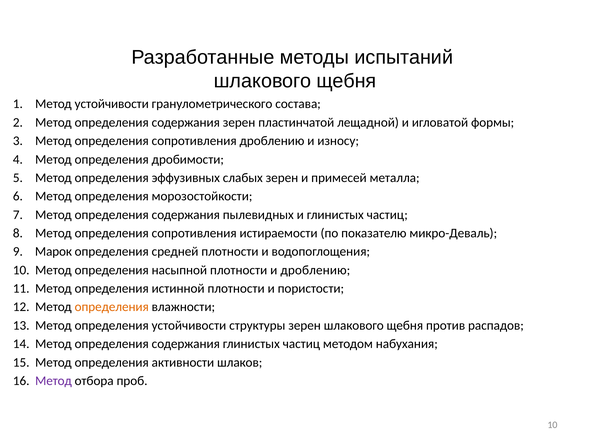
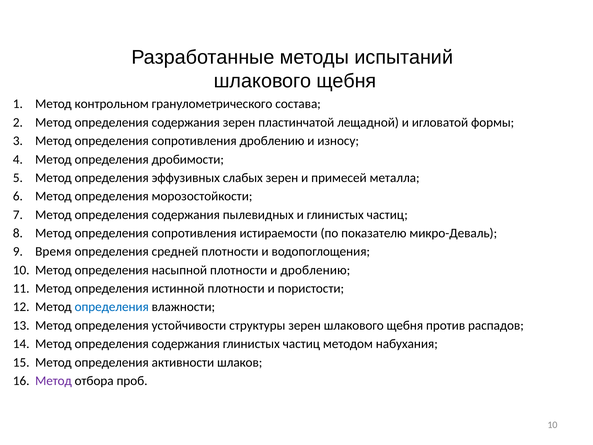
Метод устойчивости: устойчивости -> контрольном (112, 104)
Марок: Марок -> Время (53, 251)
определения colour: orange -> blue (112, 307)
